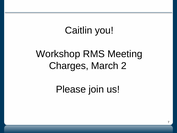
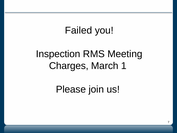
Caitlin: Caitlin -> Failed (79, 30)
Workshop: Workshop -> Inspection (58, 54)
2: 2 -> 1 (124, 66)
